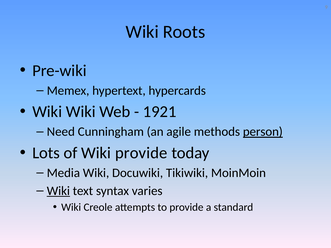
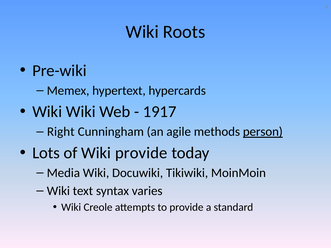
1921: 1921 -> 1917 (160, 112)
Need: Need -> Right (61, 132)
Wiki underline: present -> none (58, 191)
